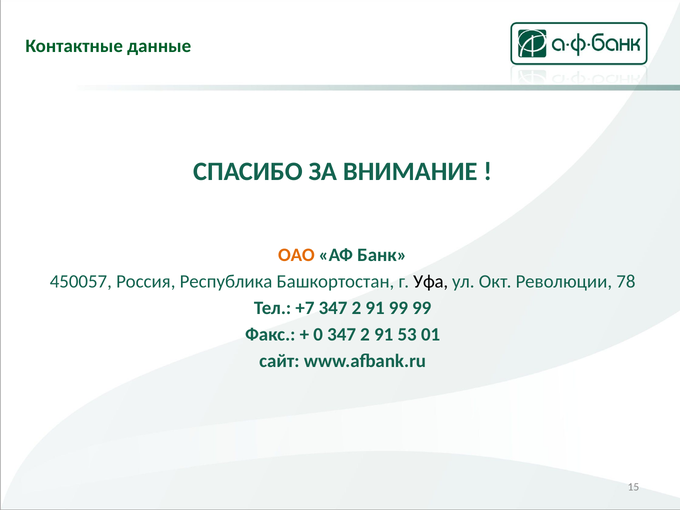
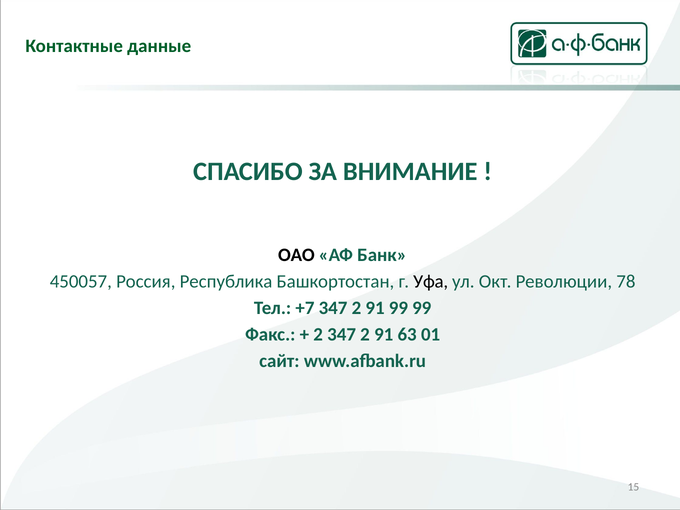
ОАО colour: orange -> black (296, 255)
0: 0 -> 2 (318, 334)
53: 53 -> 63 (407, 334)
